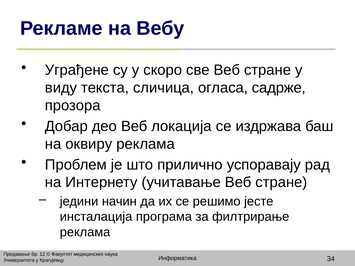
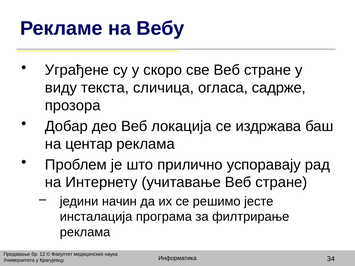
оквиру: оквиру -> центар (89, 144)
